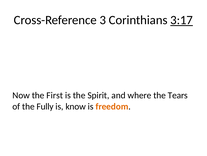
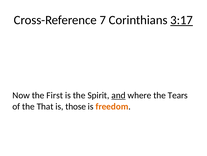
3: 3 -> 7 (103, 20)
and underline: none -> present (119, 95)
Fully: Fully -> That (45, 106)
know: know -> those (76, 106)
